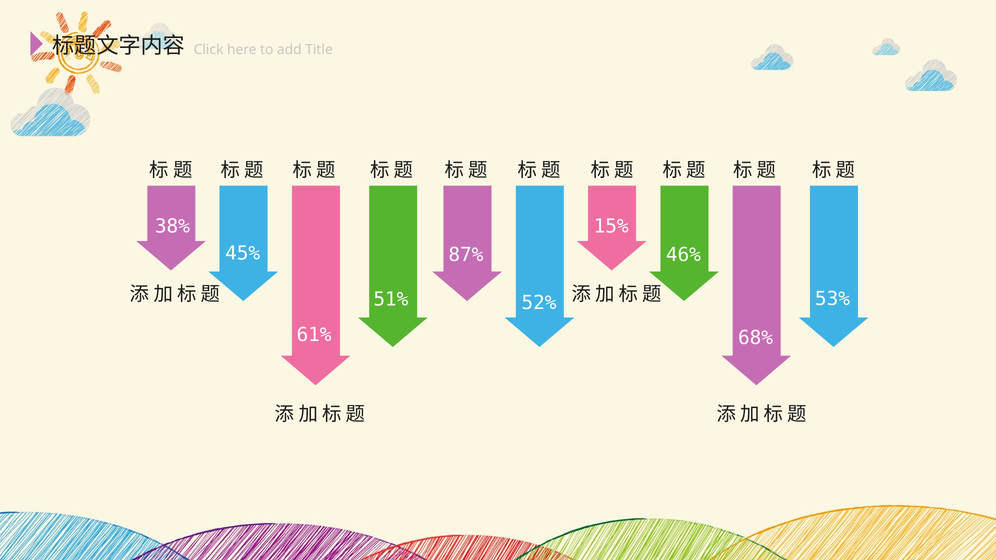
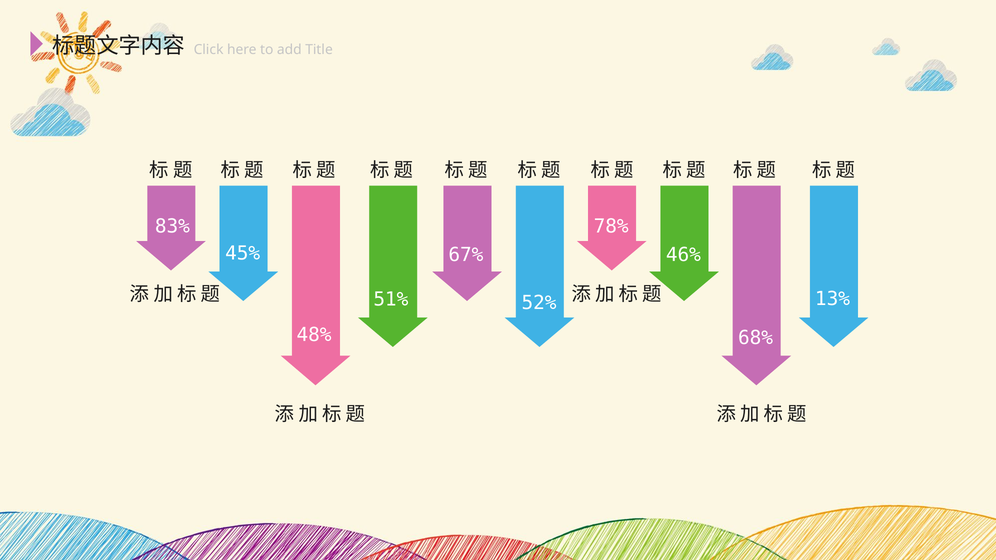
38%: 38% -> 83% (172, 226)
15%: 15% -> 78% (611, 226)
87%: 87% -> 67% (466, 255)
53%: 53% -> 13% (832, 299)
61%: 61% -> 48% (314, 335)
